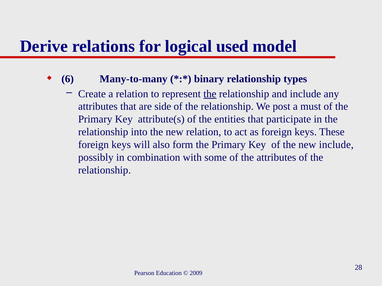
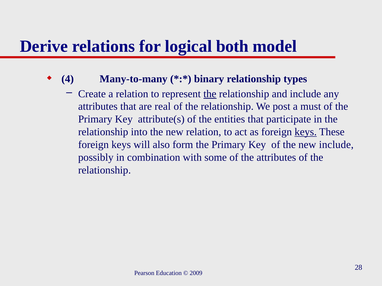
used: used -> both (232, 46)
6: 6 -> 4 (68, 79)
side: side -> real (163, 107)
keys underline: none -> present (306, 132)
